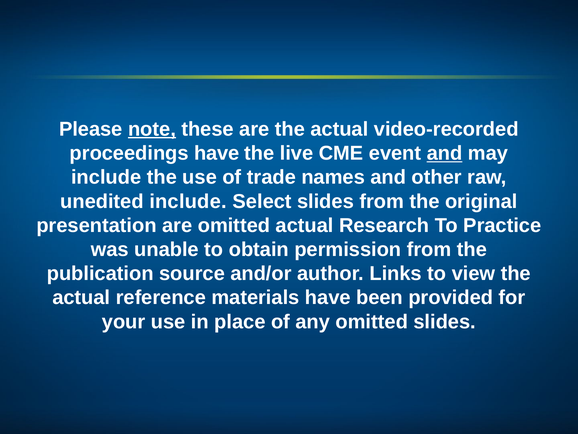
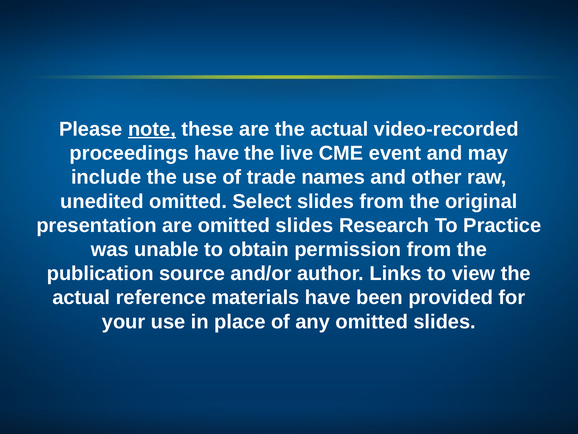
and underline: present -> none (445, 153)
unedited include: include -> omitted (188, 201)
are omitted actual: actual -> slides (304, 225)
